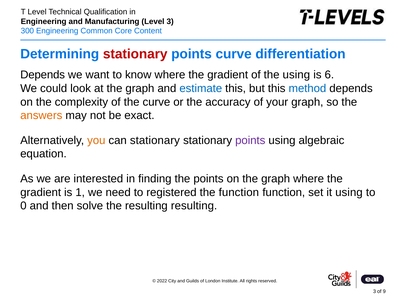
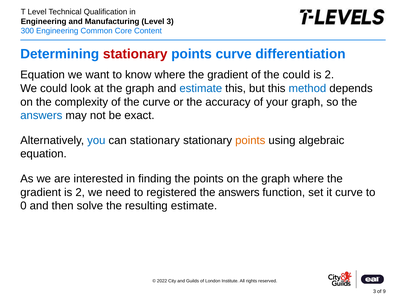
Depends: Depends -> Equation (43, 75)
the using: using -> could (296, 75)
6: 6 -> 2 (329, 75)
answers colour: orange -> blue (41, 115)
you colour: orange -> blue (96, 140)
points colour: purple -> orange (250, 140)
gradient is 1: 1 -> 2 (80, 192)
function: function -> answers (239, 192)
it using: using -> curve (349, 192)
resulting resulting: resulting -> estimate (194, 206)
